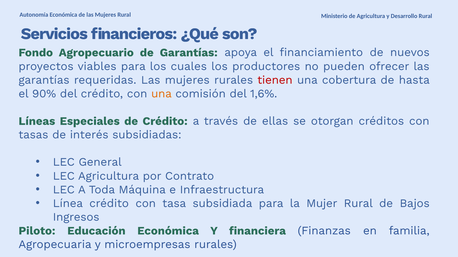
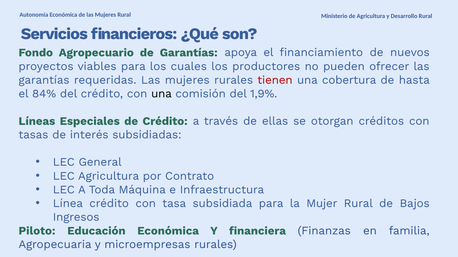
90%: 90% -> 84% (44, 94)
una colour: orange -> black (162, 94)
1,6%: 1,6% -> 1,9% (264, 94)
